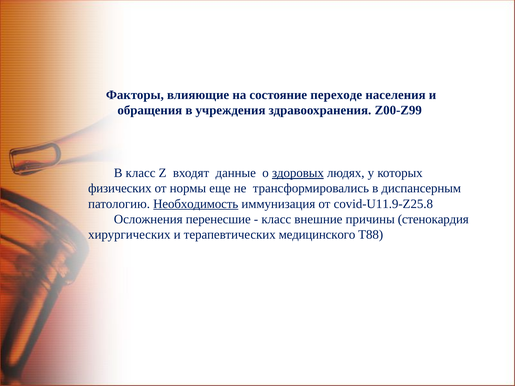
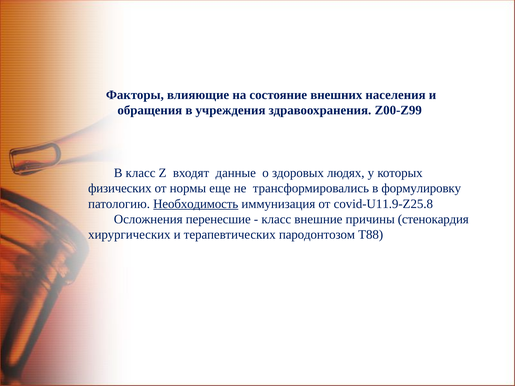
переходе: переходе -> внешних (336, 95)
здоровых underline: present -> none (298, 173)
диспансерным: диспансерным -> формулировку (421, 189)
медицинского: медицинского -> пародонтозом (317, 235)
